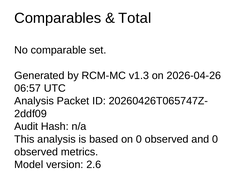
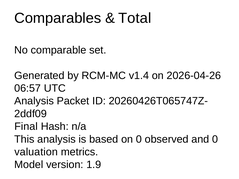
v1.3: v1.3 -> v1.4 (139, 76)
Audit: Audit -> Final (26, 127)
observed: observed -> valuation (36, 152)
2.6: 2.6 -> 1.9 (94, 165)
